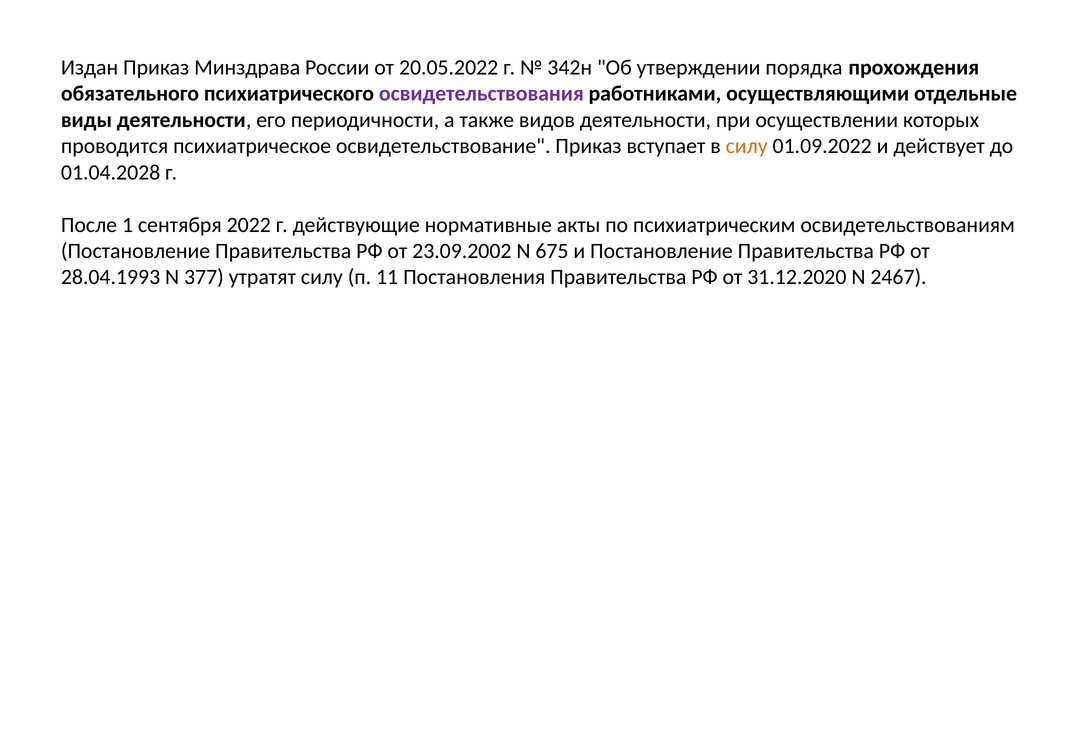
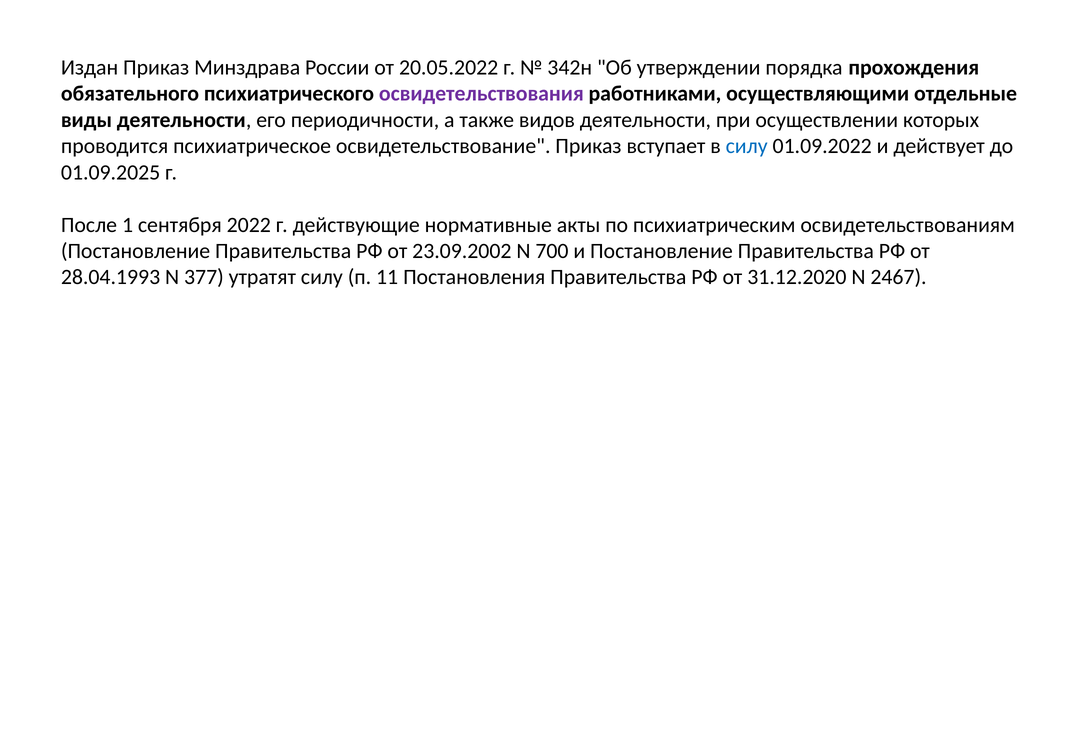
силу colour: orange -> blue (747, 146)
01.04.2028: 01.04.2028 -> 01.09.2025 (111, 172)
675: 675 -> 700 (552, 251)
